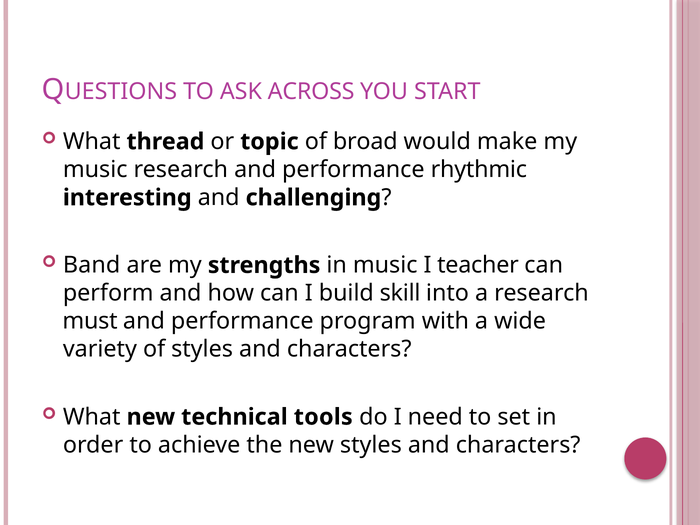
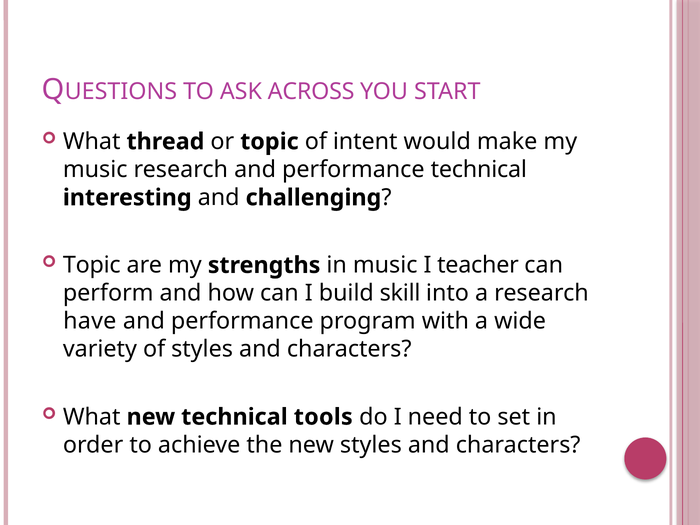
broad: broad -> intent (365, 142)
performance rhythmic: rhythmic -> technical (479, 170)
Band: Band -> Topic (92, 265)
must: must -> have (90, 321)
